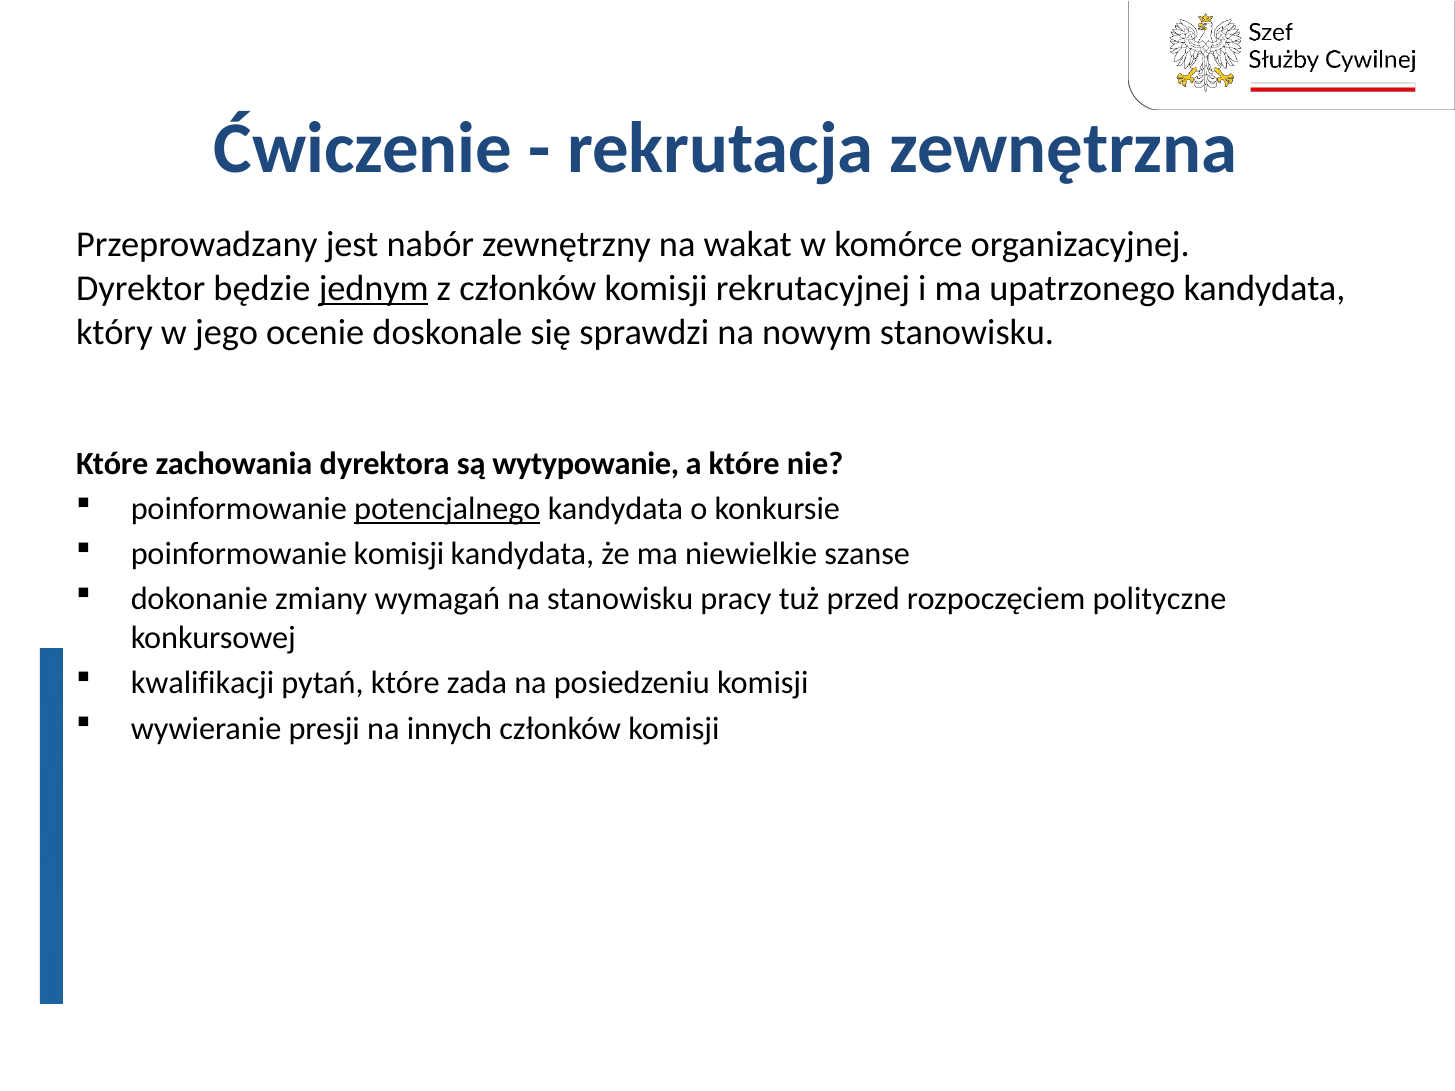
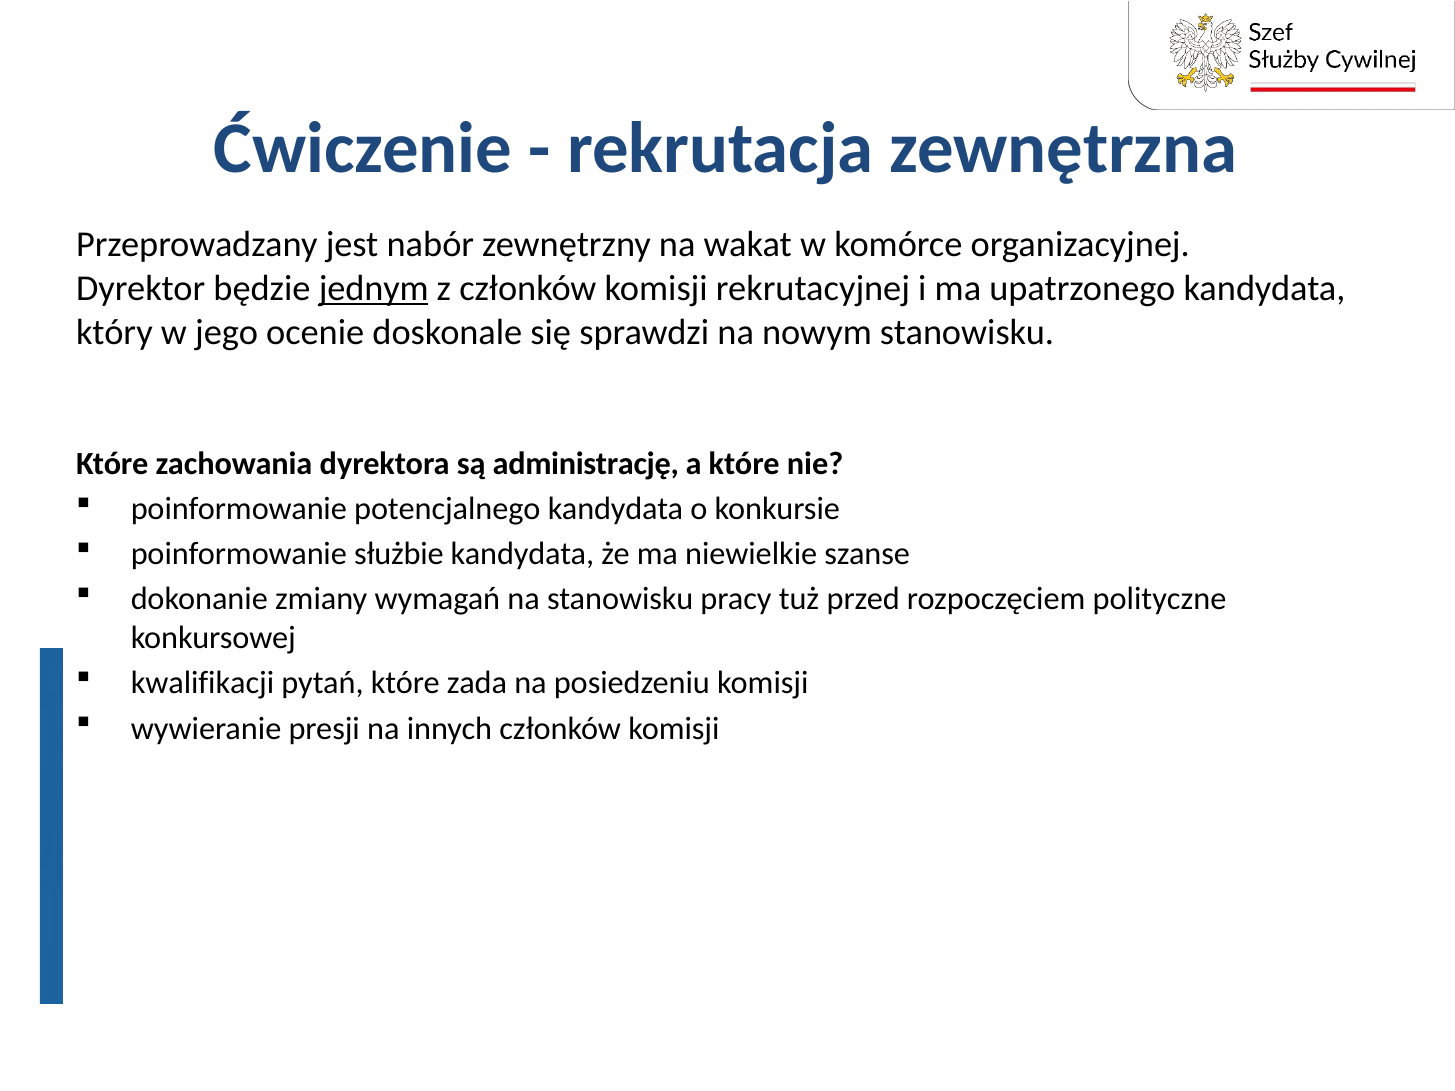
wytypowanie: wytypowanie -> administrację (586, 464)
potencjalnego underline: present -> none (447, 509)
poinformowanie komisji: komisji -> służbie (399, 554)
